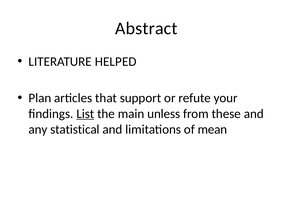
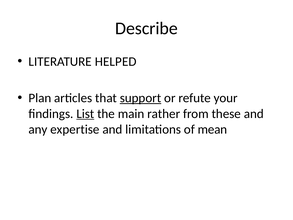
Abstract: Abstract -> Describe (146, 28)
support underline: none -> present (141, 98)
unless: unless -> rather (164, 114)
statistical: statistical -> expertise (75, 129)
